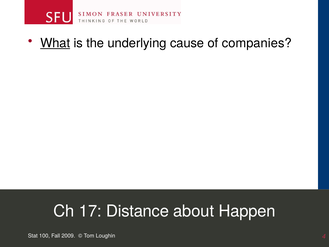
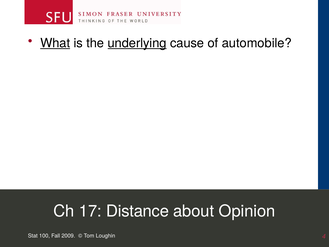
underlying underline: none -> present (137, 43)
companies: companies -> automobile (257, 43)
Happen: Happen -> Opinion (247, 211)
